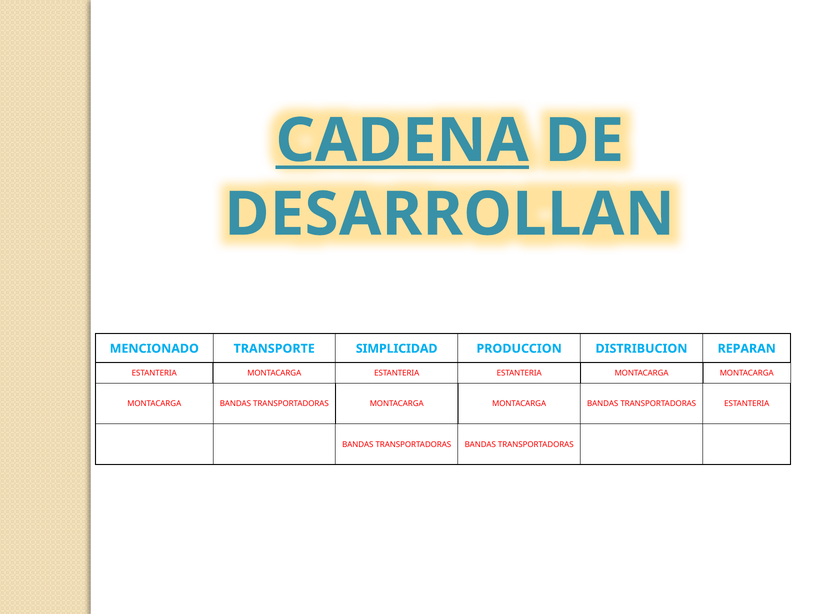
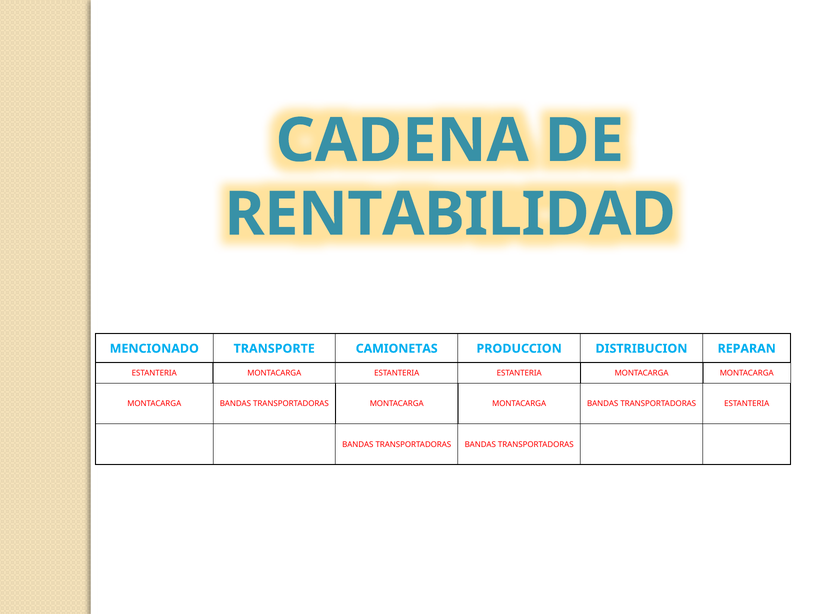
CADENA underline: present -> none (402, 141)
DESARROLLAN: DESARROLLAN -> RENTABILIDAD (450, 214)
SIMPLICIDAD: SIMPLICIDAD -> CAMIONETAS (397, 348)
